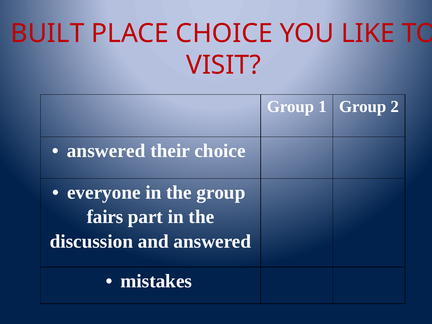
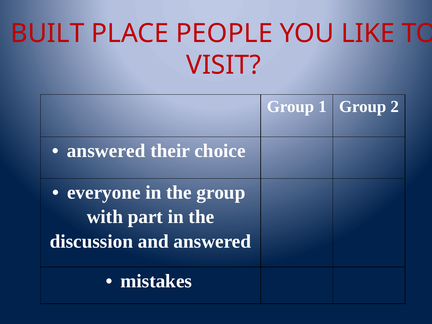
PLACE CHOICE: CHOICE -> PEOPLE (224, 33)
fairs: fairs -> with (105, 217)
